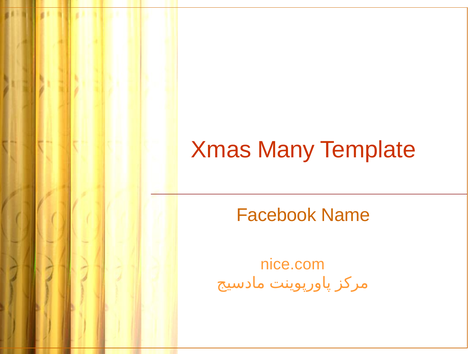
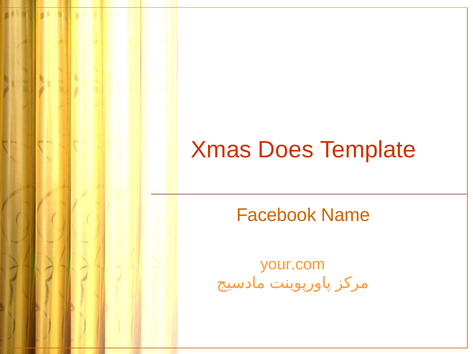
Many: Many -> Does (286, 150)
nice.com: nice.com -> your.com (293, 265)
